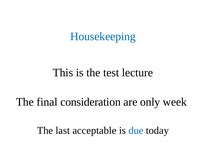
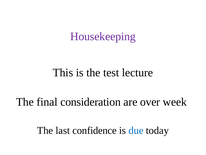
Housekeeping colour: blue -> purple (103, 36)
only: only -> over (150, 102)
acceptable: acceptable -> confidence (95, 130)
